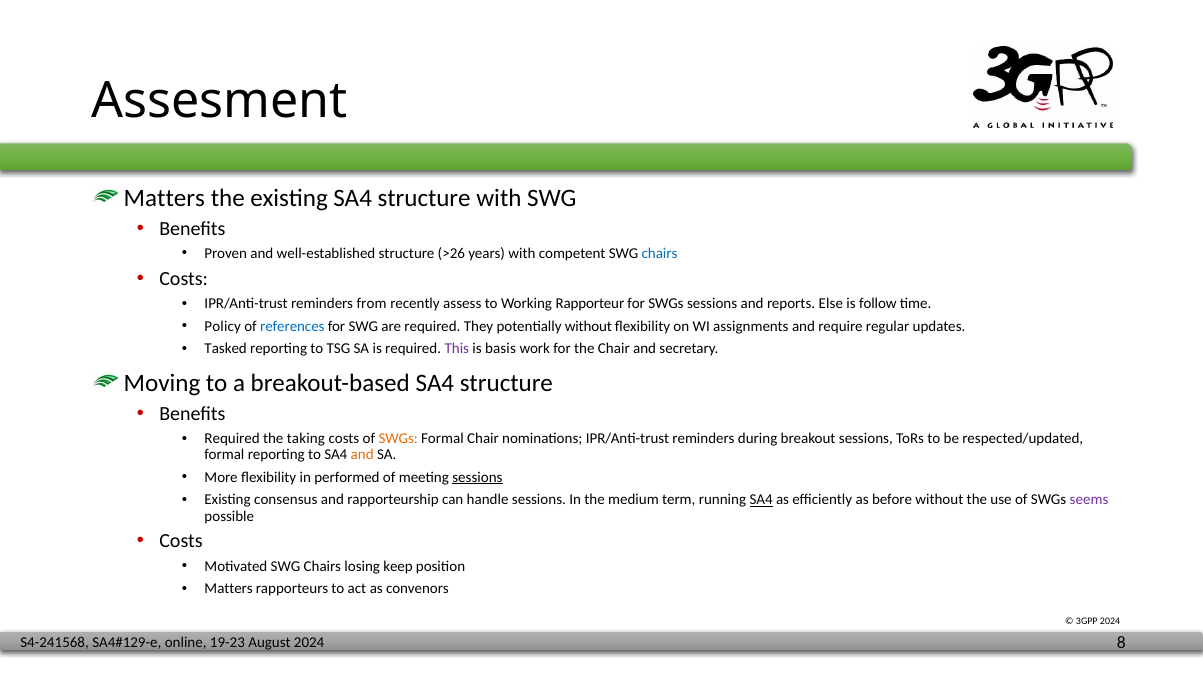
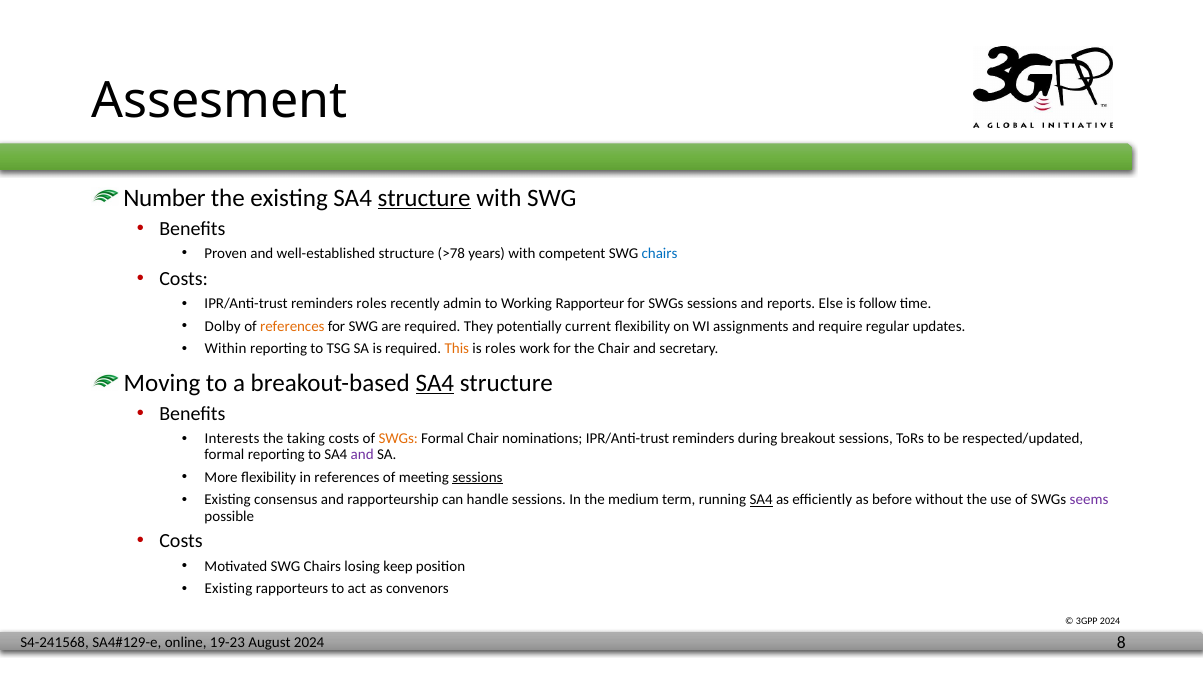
Matters: Matters -> Number (164, 198)
structure underline: none -> present (424, 198)
>26: >26 -> >78 (451, 254)
reminders from: from -> roles (372, 304)
assess: assess -> admin (462, 304)
Policy: Policy -> Dolby (223, 327)
references colour: blue -> orange (292, 327)
potentially without: without -> current (588, 327)
Tasked: Tasked -> Within (226, 349)
This colour: purple -> orange (457, 349)
is basis: basis -> roles (501, 349)
SA4 underline: none -> present (435, 383)
Required: Required -> Interests (232, 439)
and colour: orange -> purple (362, 455)
in performed: performed -> references (347, 478)
Matters: Matters -> Existing (229, 589)
